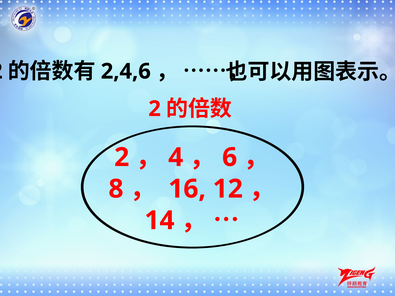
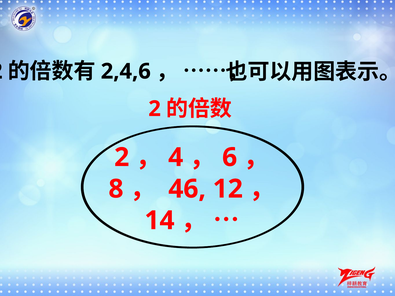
16: 16 -> 46 (187, 189)
